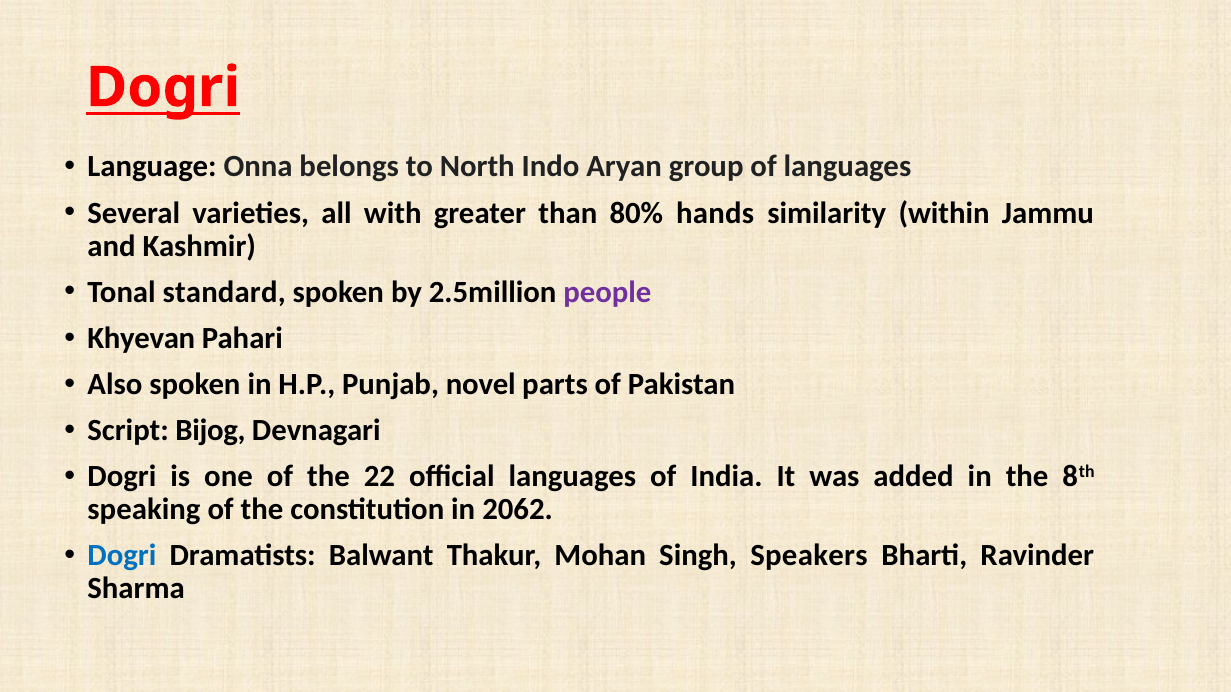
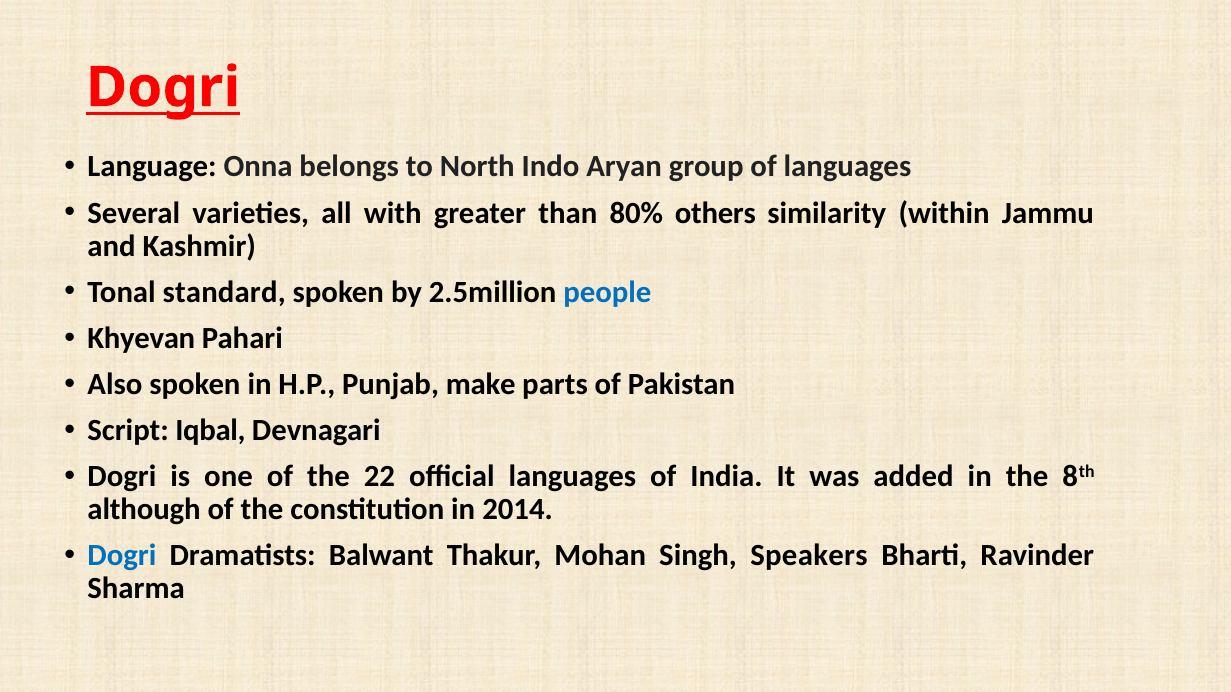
hands: hands -> others (715, 213)
people colour: purple -> blue (607, 292)
novel: novel -> make (481, 384)
Bijog: Bijog -> Iqbal (210, 430)
speaking: speaking -> although (144, 510)
2062: 2062 -> 2014 (518, 510)
